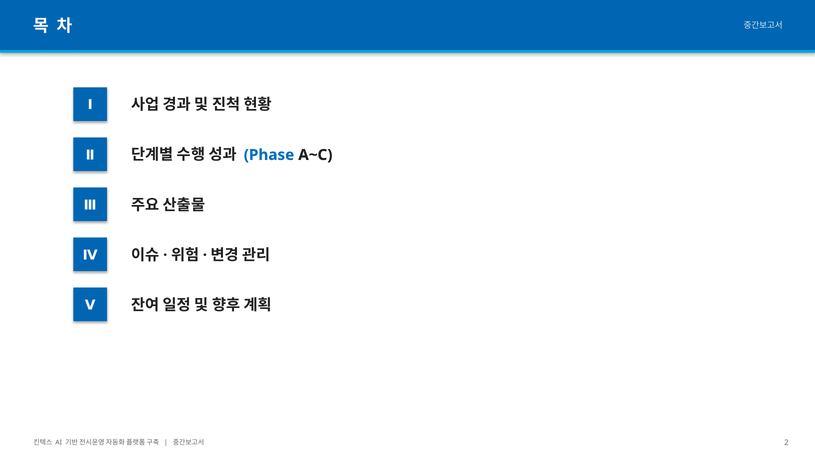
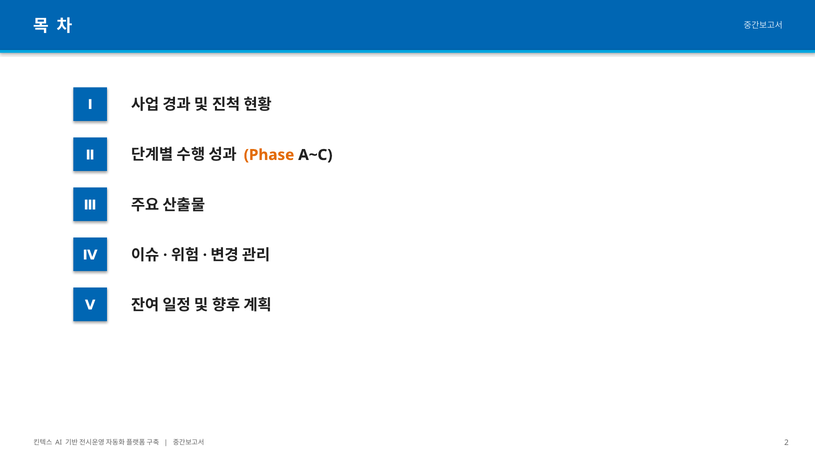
Phase colour: blue -> orange (269, 155)
